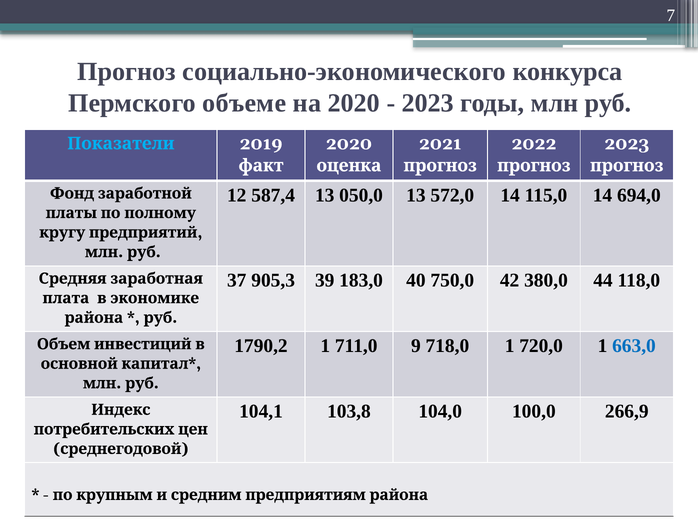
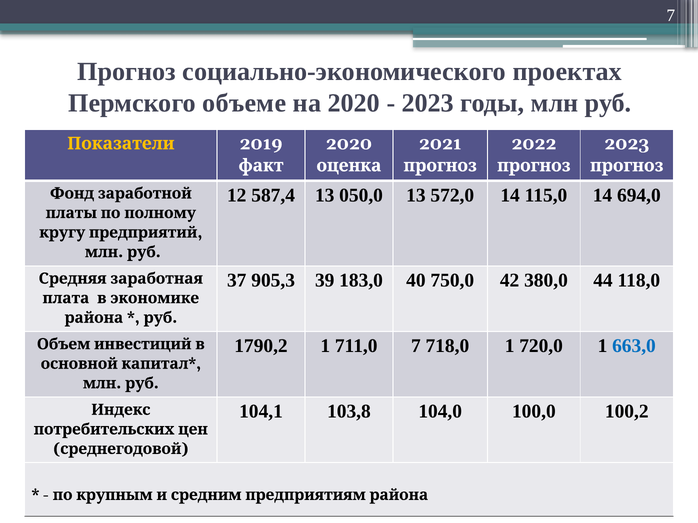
конкурса: конкурса -> проектах (567, 72)
Показатели colour: light blue -> yellow (121, 144)
711,0 9: 9 -> 7 (416, 346)
266,9: 266,9 -> 100,2 (627, 412)
